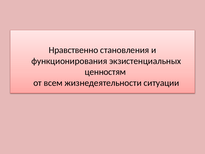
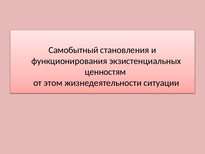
Нравственно: Нравственно -> Самобытный (73, 50)
всем: всем -> этом (53, 83)
